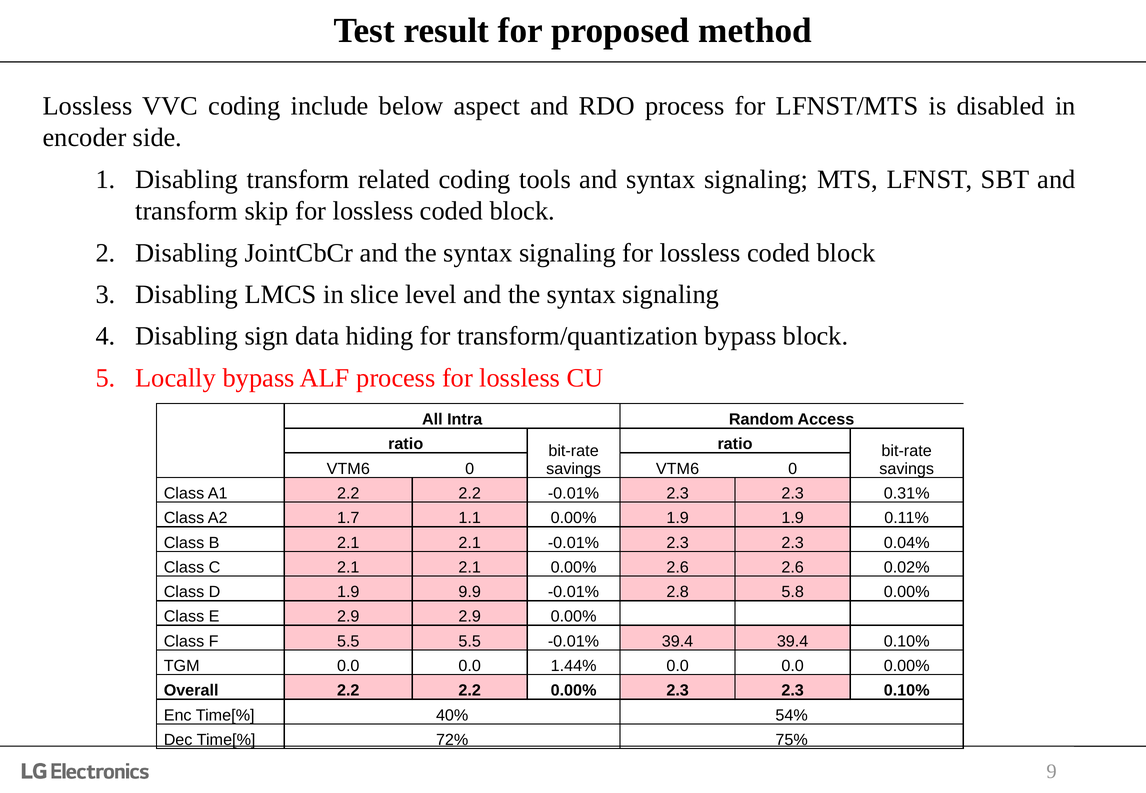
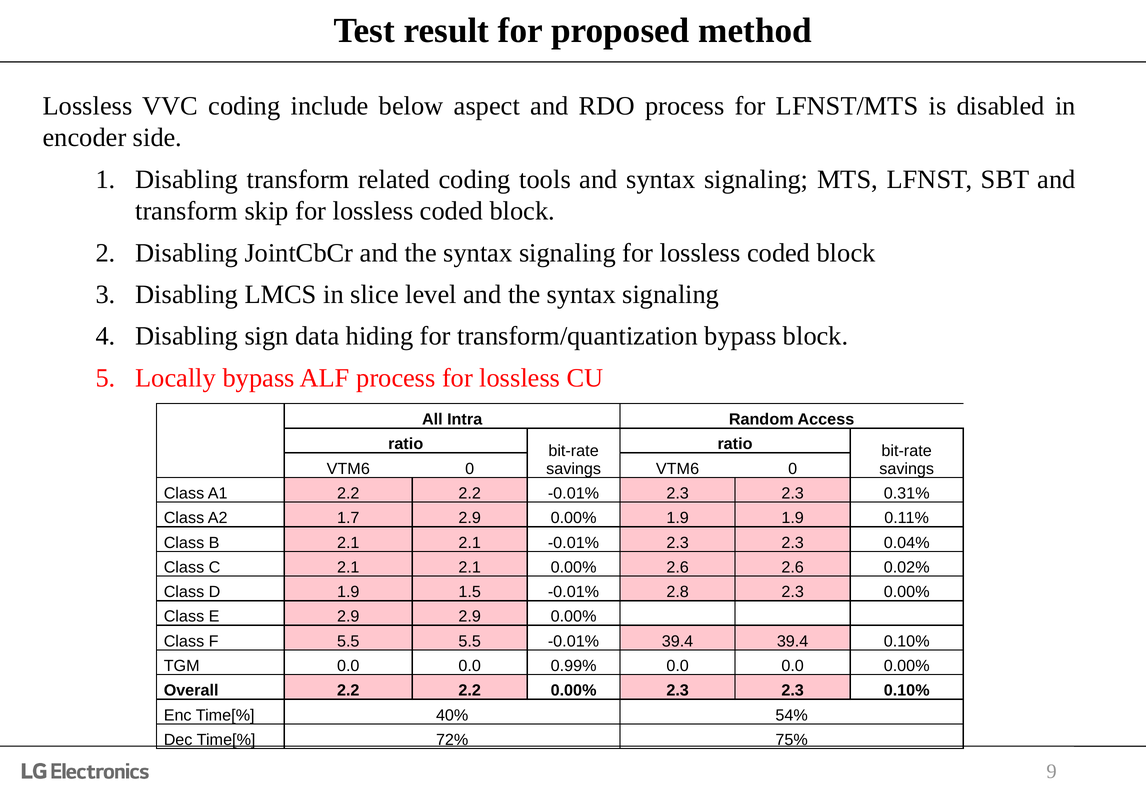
1.7 1.1: 1.1 -> 2.9 (470, 518)
9.9: 9.9 -> 1.5 (470, 592)
2.8 5.8: 5.8 -> 2.3 (793, 592)
1.44%: 1.44% -> 0.99% (574, 666)
